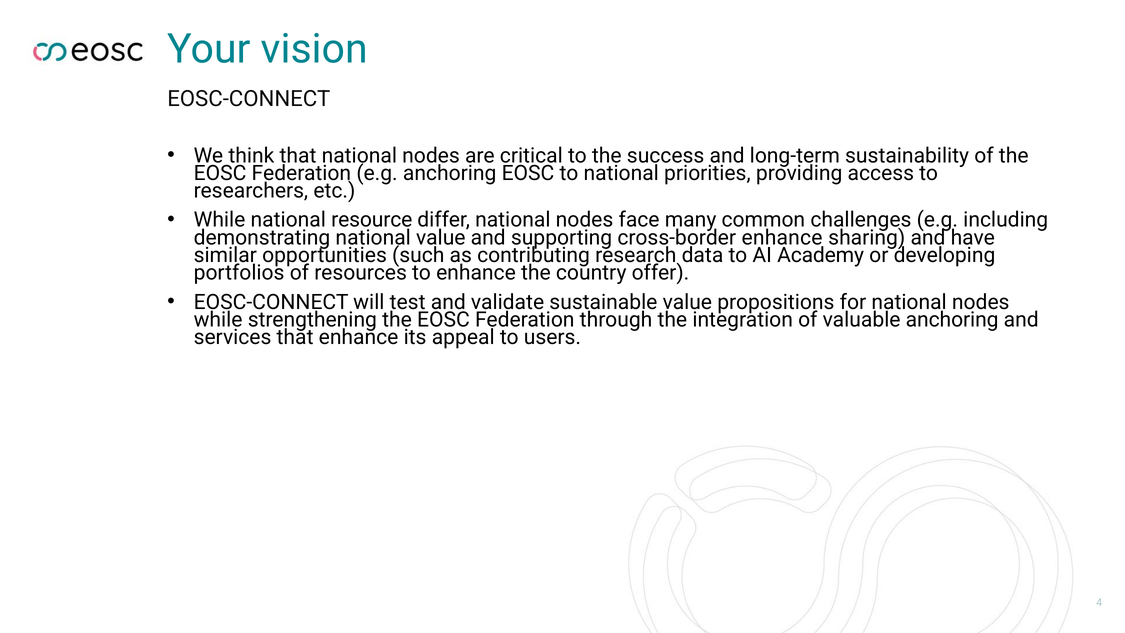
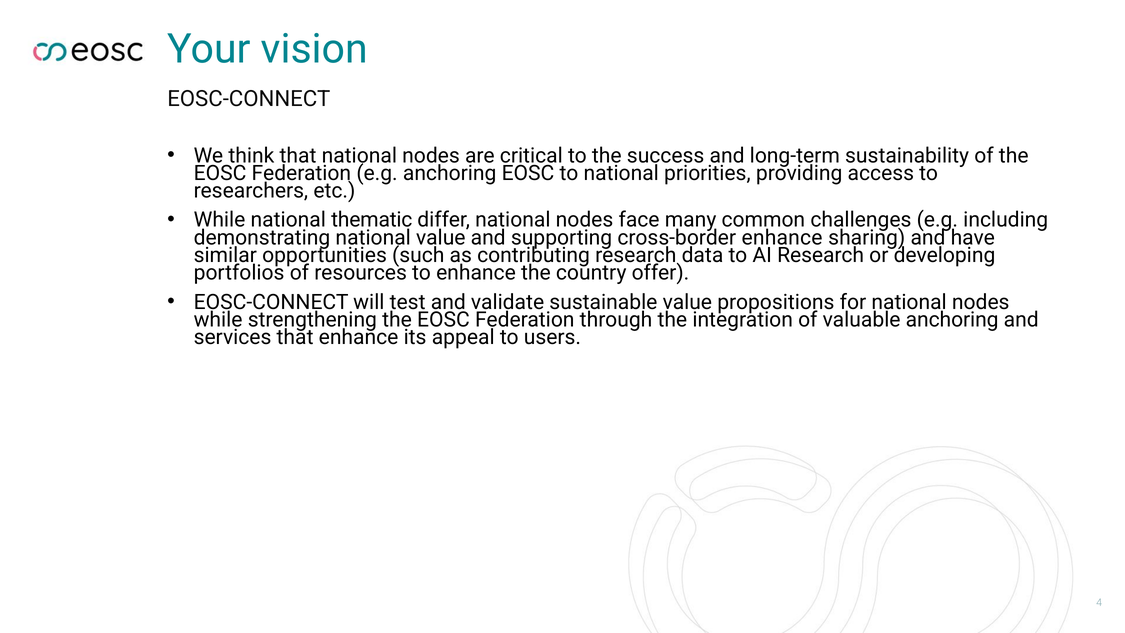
resource: resource -> thematic (372, 220)
AI Academy: Academy -> Research (821, 255)
